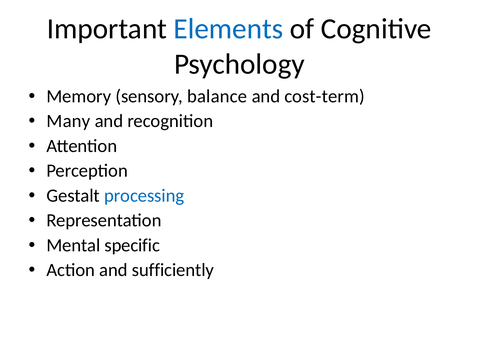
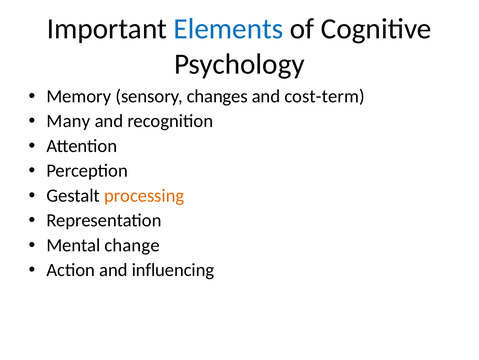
balance: balance -> changes (217, 96)
processing colour: blue -> orange (144, 195)
specific: specific -> change (132, 245)
sufficiently: sufficiently -> influencing (173, 270)
